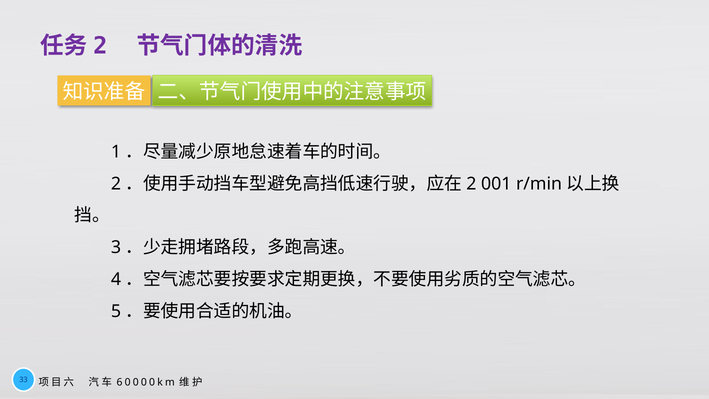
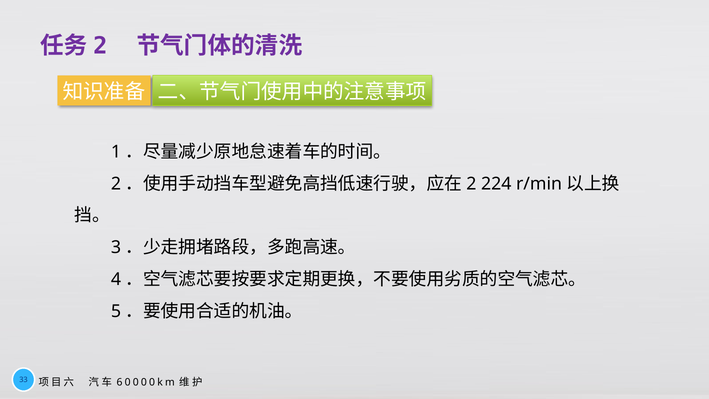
001: 001 -> 224 (496, 184)
